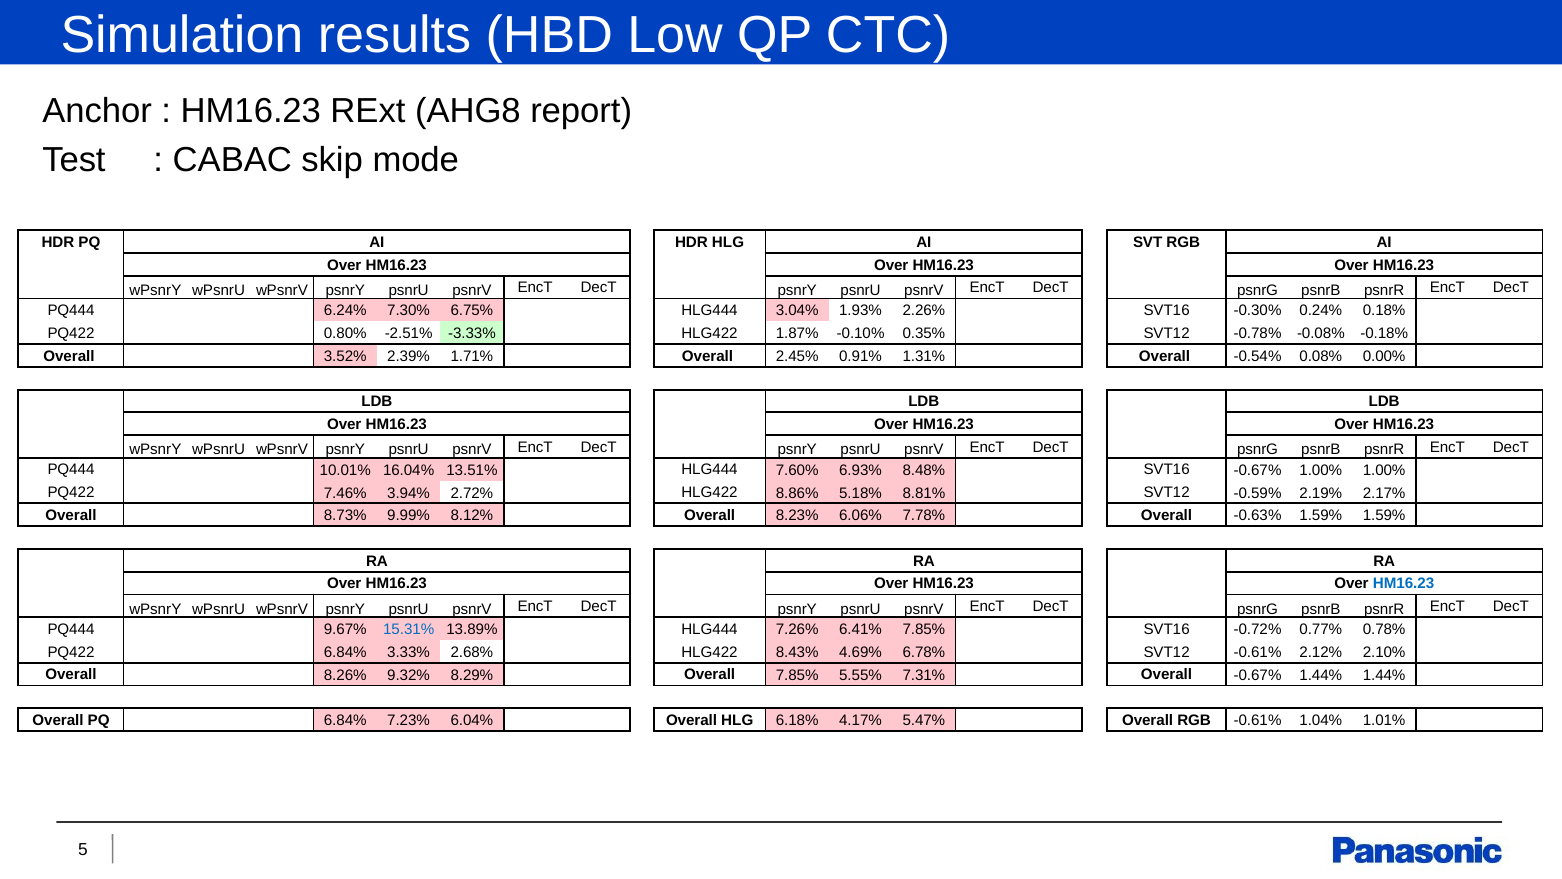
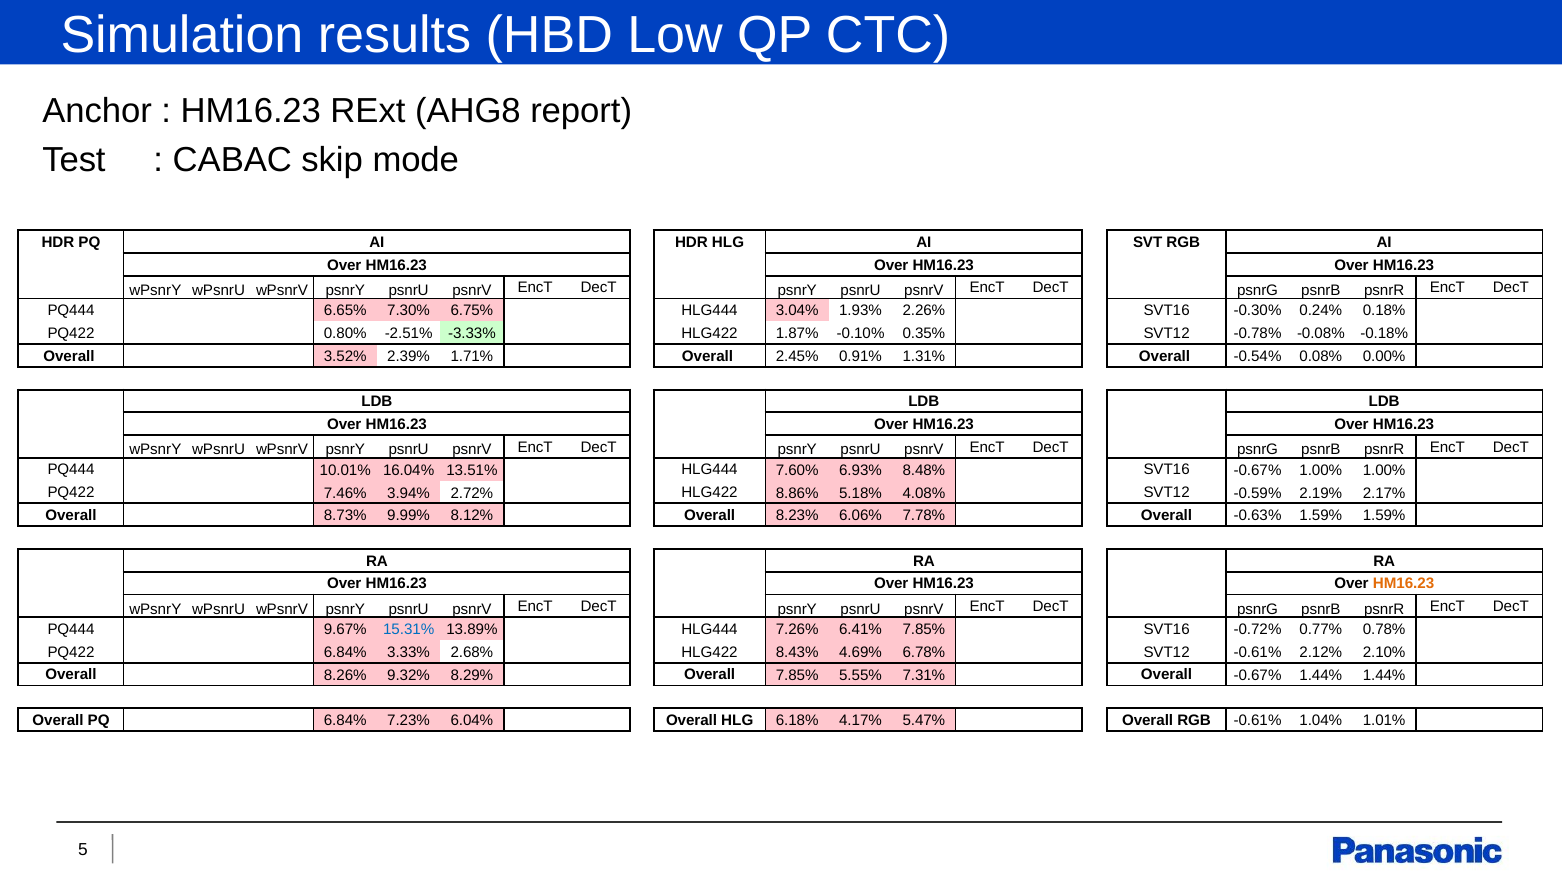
6.24%: 6.24% -> 6.65% (345, 311)
8.81%: 8.81% -> 4.08% (924, 493)
HM16.23 colour: blue -> orange (1404, 584)
